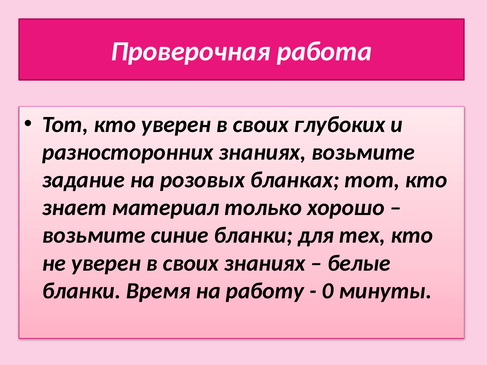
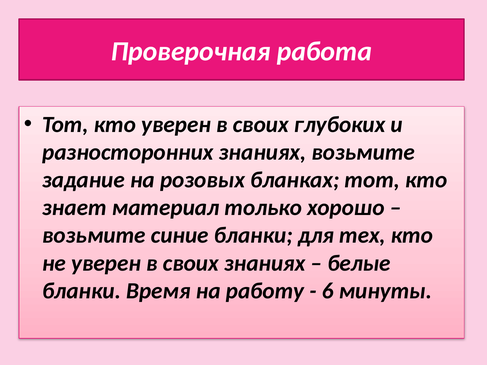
0: 0 -> 6 (328, 291)
